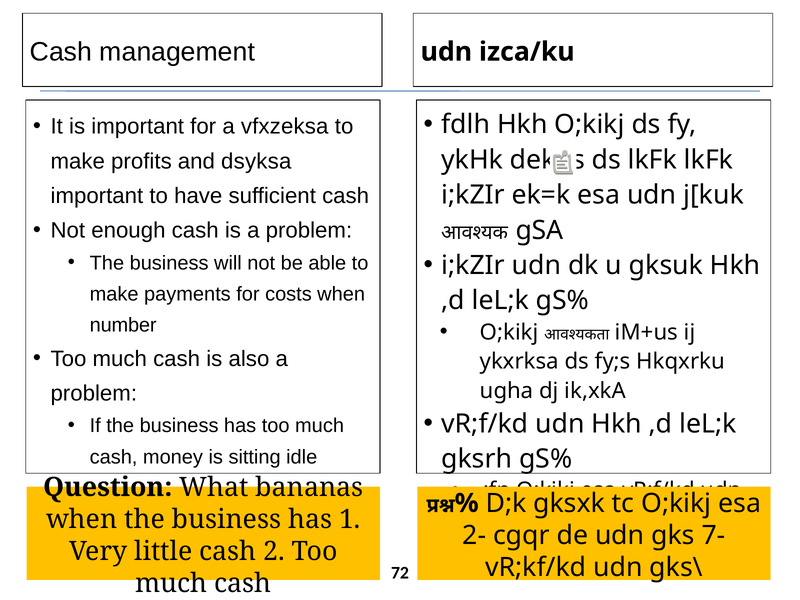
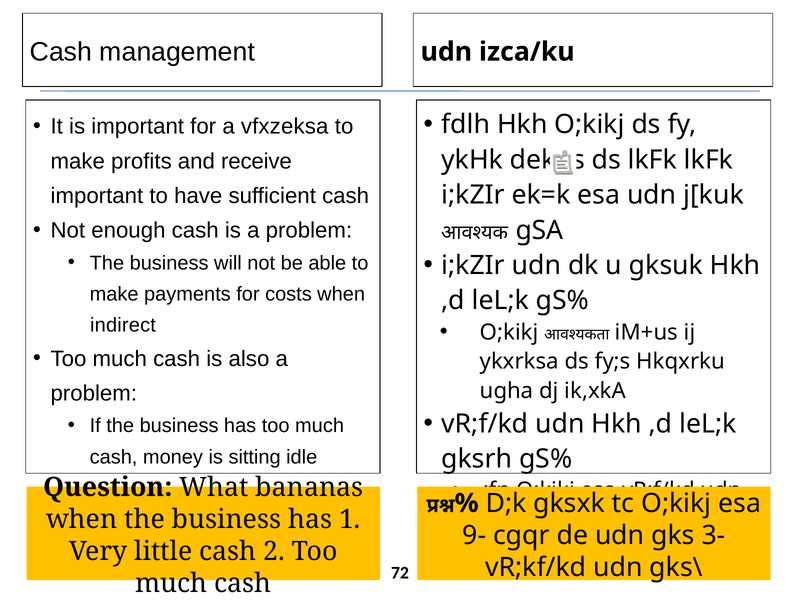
dsyksa: dsyksa -> receive (256, 161)
number: number -> indirect (123, 325)
2-: 2- -> 9- (474, 535)
7-: 7- -> 3- (714, 535)
